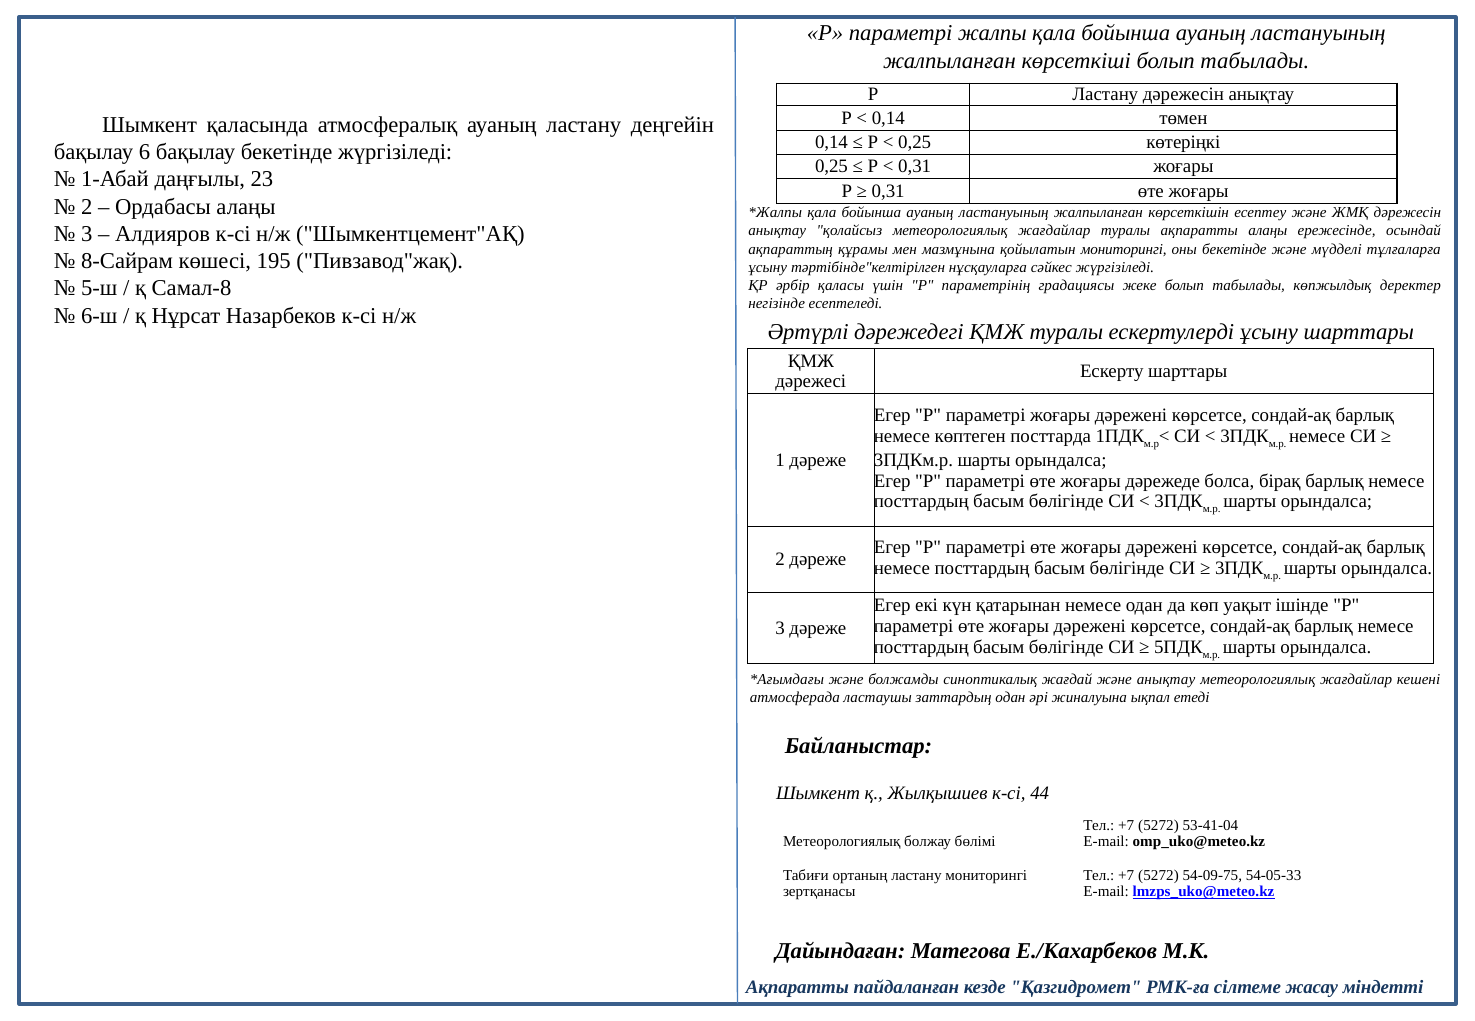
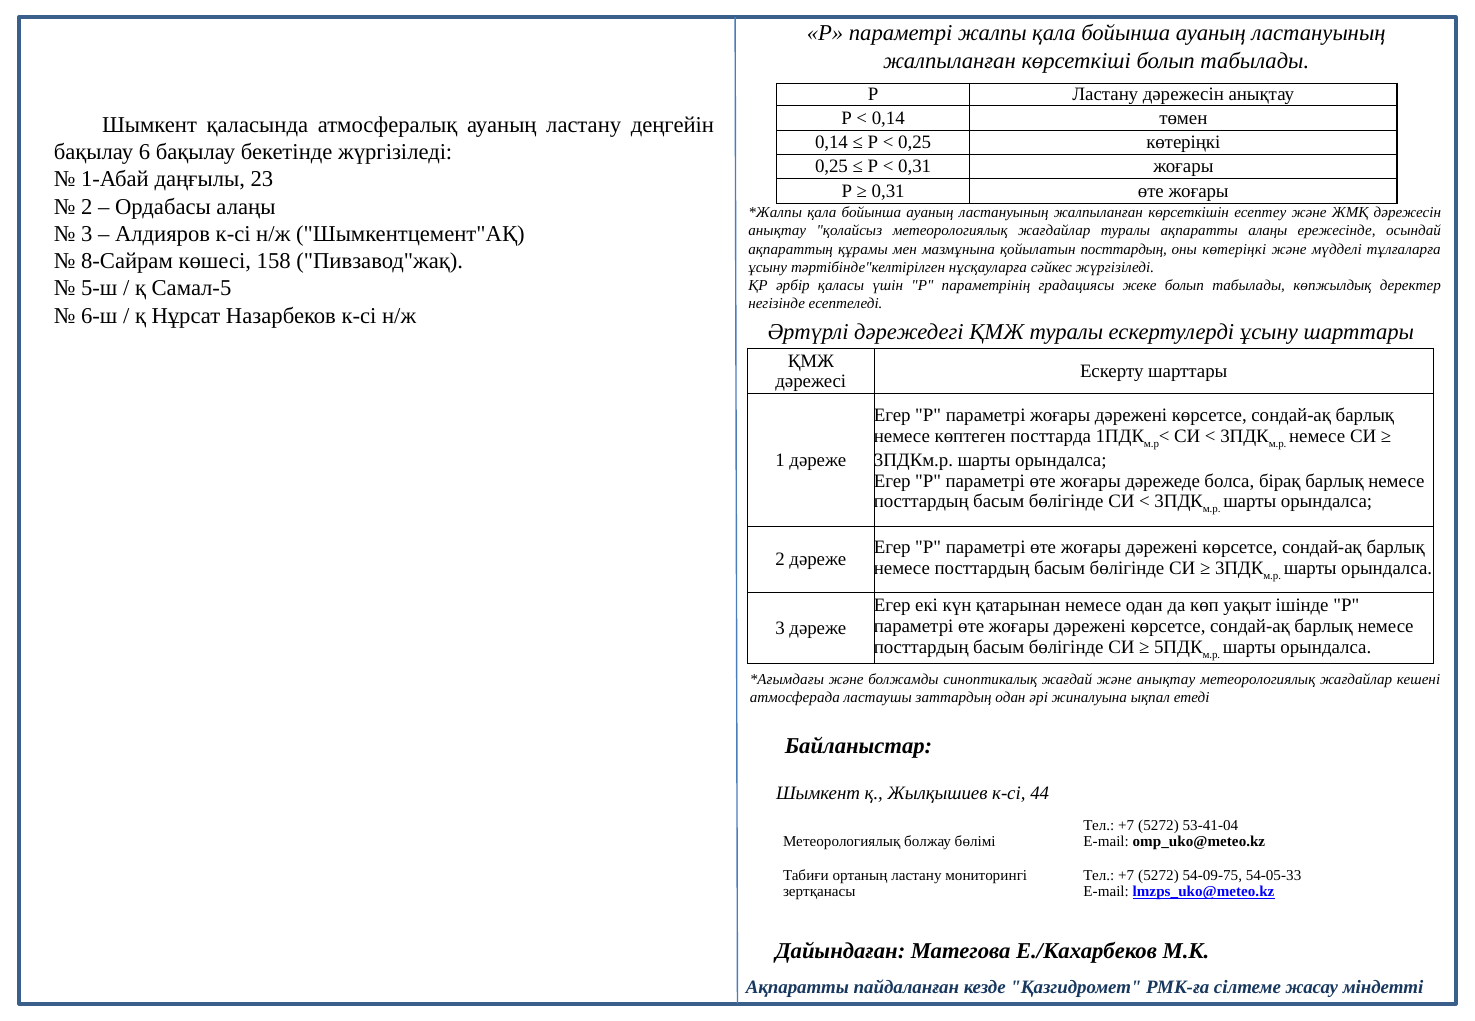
қойылатын мониторингі: мониторингі -> посттардың (1124, 249)
оны бекетінде: бекетінде -> көтеріңкі (1234, 249)
195: 195 -> 158 (274, 261)
Самал-8: Самал-8 -> Самал-5 (192, 288)
